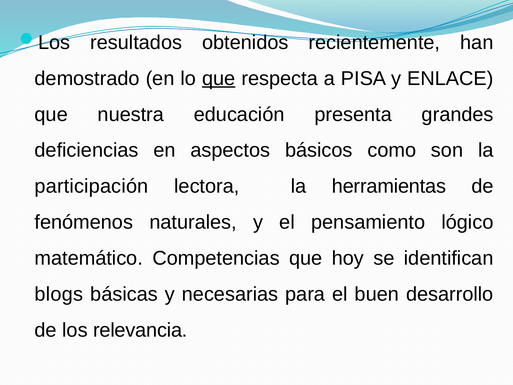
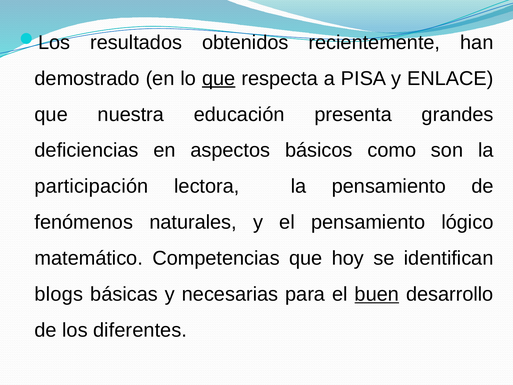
la herramientas: herramientas -> pensamiento (389, 186)
buen underline: none -> present (377, 294)
relevancia: relevancia -> diferentes (140, 330)
